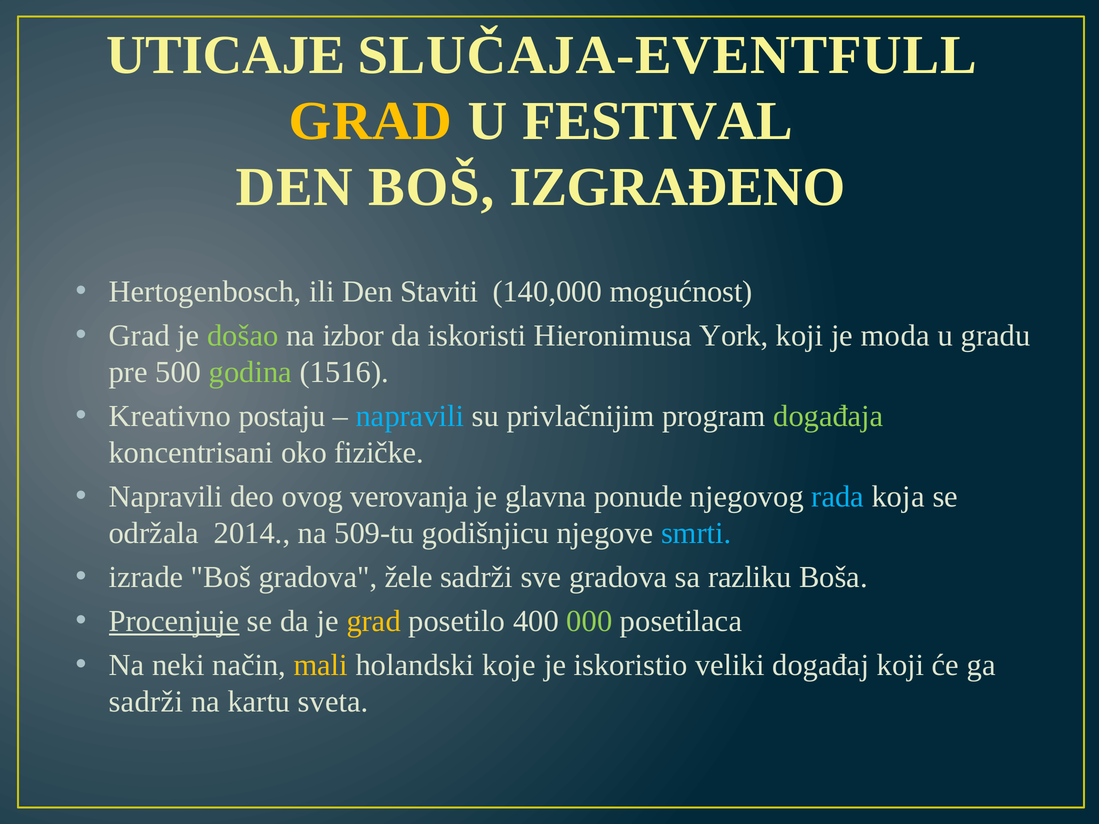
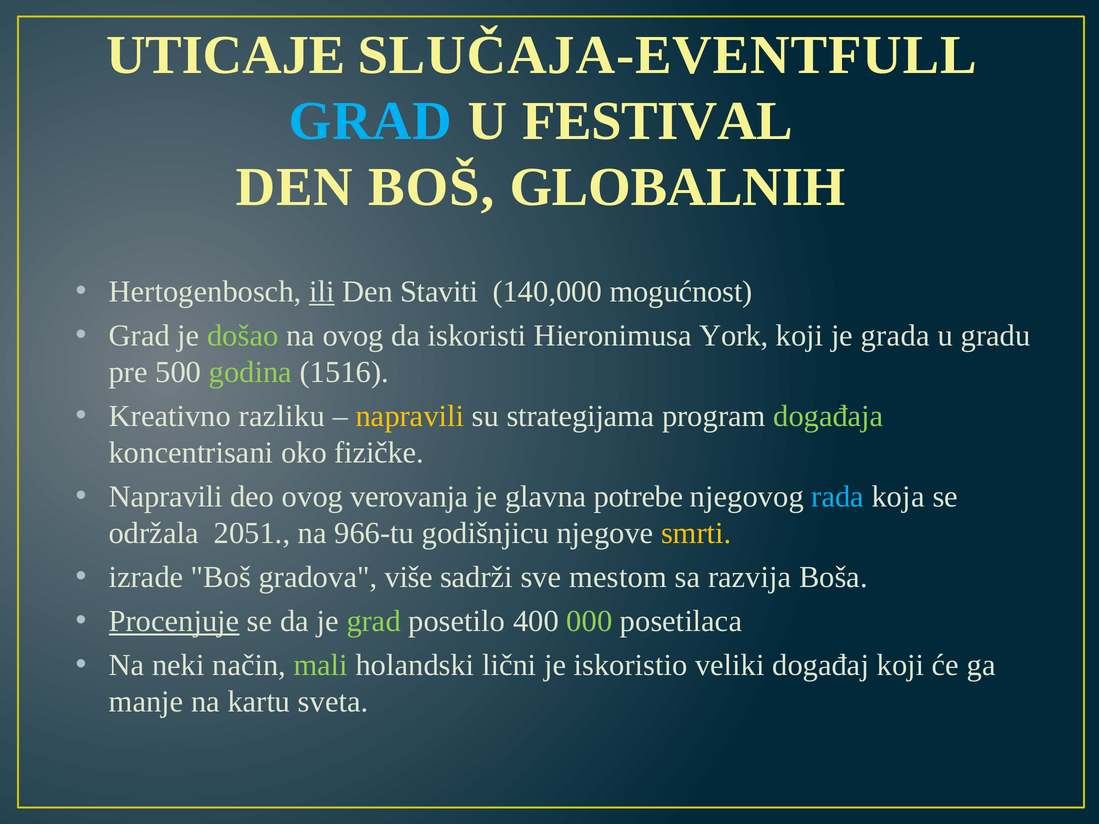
GRAD colour: yellow -> light blue (370, 121)
IZGRAĐENO: IZGRAĐENO -> GLOBALNIH (677, 187)
ili underline: none -> present (322, 292)
na izbor: izbor -> ovog (353, 336)
moda: moda -> grada (895, 336)
postaju: postaju -> razliku (282, 416)
napravili colour: light blue -> yellow (410, 416)
privlačnijim: privlačnijim -> strategijama (581, 416)
ponude: ponude -> potrebe (638, 497)
2014: 2014 -> 2051 (252, 533)
509-tu: 509-tu -> 966-tu (374, 533)
smrti colour: light blue -> yellow (696, 533)
žele: žele -> više (409, 577)
sve gradova: gradova -> mestom (618, 577)
razliku: razliku -> razvija (750, 577)
grad colour: yellow -> light green (374, 621)
mali colour: yellow -> light green (321, 665)
koje: koje -> lični (509, 665)
sadrži: sadrži -> manje (146, 702)
